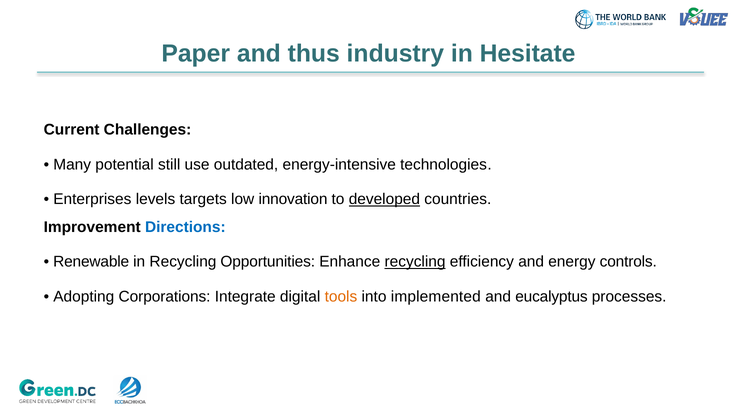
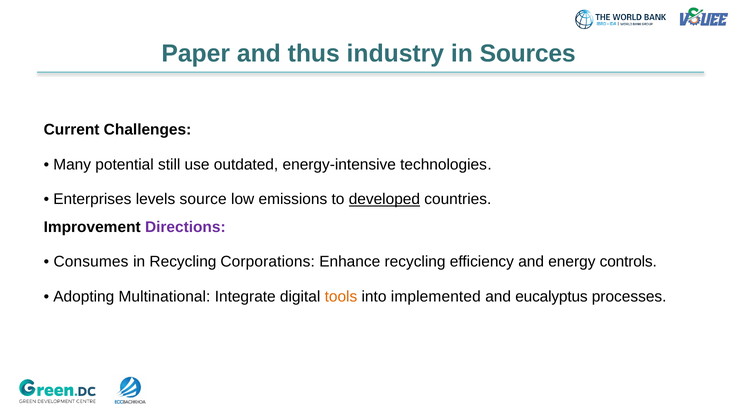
Hesitate: Hesitate -> Sources (528, 54)
targets: targets -> source (203, 199)
innovation: innovation -> emissions (293, 199)
Directions colour: blue -> purple (185, 227)
Renewable: Renewable -> Consumes (91, 262)
Opportunities: Opportunities -> Corporations (268, 262)
recycling underline: present -> none (415, 262)
Corporations: Corporations -> Multinational (164, 296)
